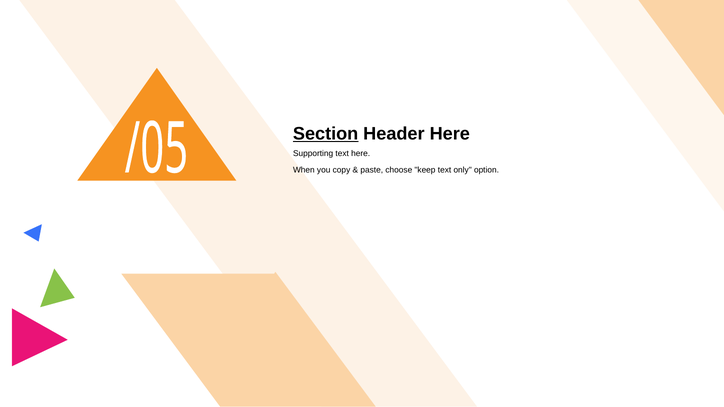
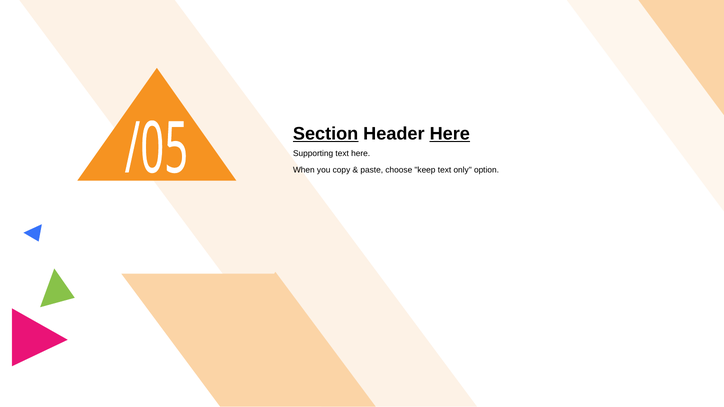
Here underline: none -> present (450, 134)
